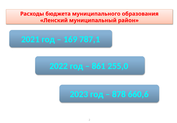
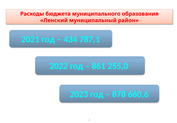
169: 169 -> 434 (70, 39)
